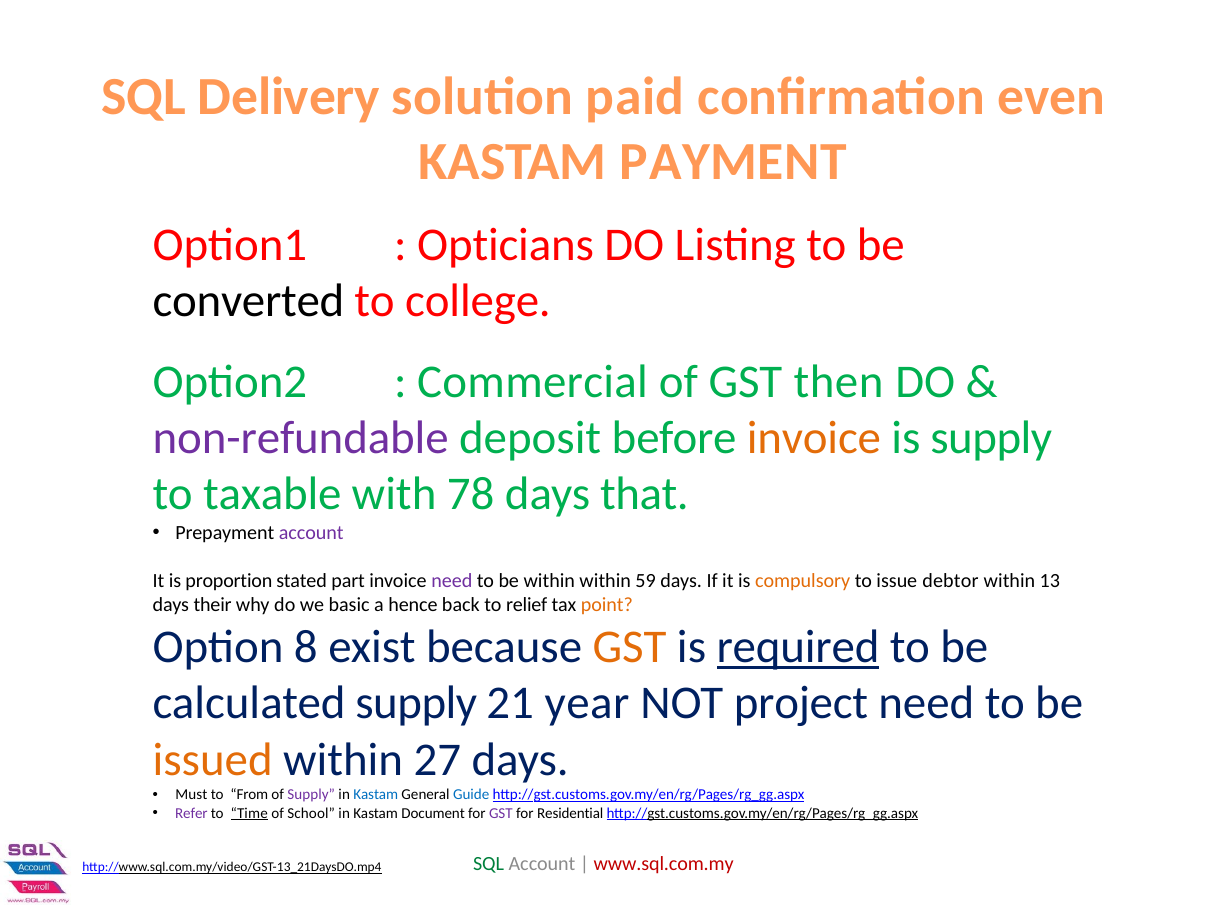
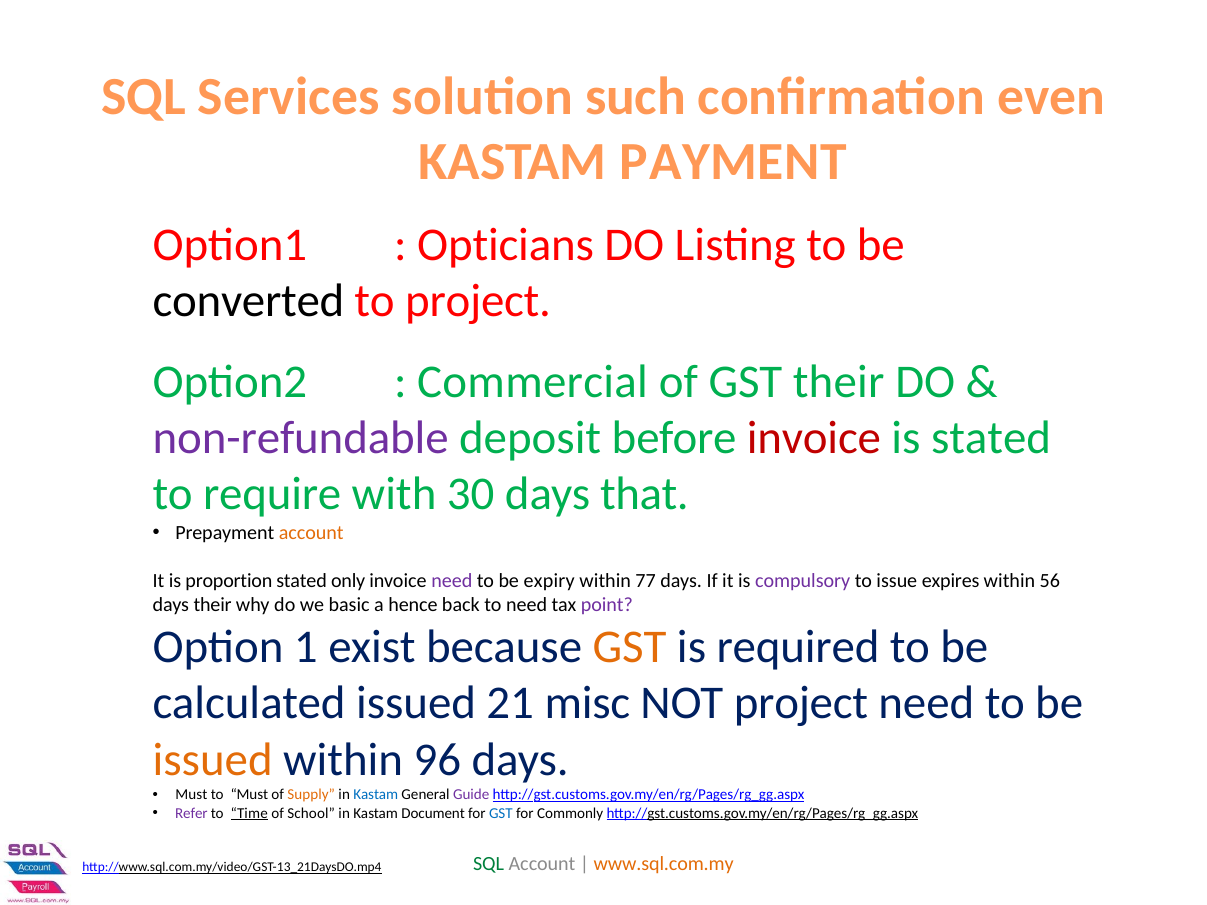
Delivery: Delivery -> Services (289, 97)
paid: paid -> such (636, 97)
to college: college -> project (478, 301)
GST then: then -> their (839, 382)
invoice colour: orange -> red (814, 438)
is supply: supply -> stated (991, 438)
taxable: taxable -> require (272, 494)
78: 78 -> 30 (471, 494)
account colour: purple -> orange (311, 533)
part: part -> only (348, 581)
be within: within -> expiry (549, 581)
59: 59 -> 77 (646, 581)
compulsory colour: orange -> purple (803, 581)
debtor: debtor -> expires (951, 581)
13: 13 -> 56 (1050, 581)
to relief: relief -> need (527, 605)
point colour: orange -> purple (607, 605)
8: 8 -> 1 (306, 647)
required underline: present -> none (798, 647)
calculated supply: supply -> issued (416, 704)
year: year -> misc (587, 704)
27: 27 -> 96 (437, 760)
to From: From -> Must (249, 795)
Supply colour: purple -> orange (311, 795)
Guide colour: blue -> purple (471, 795)
GST colour: purple -> blue (501, 813)
Residential: Residential -> Commonly (570, 813)
www.sql.com.my colour: red -> orange (664, 864)
